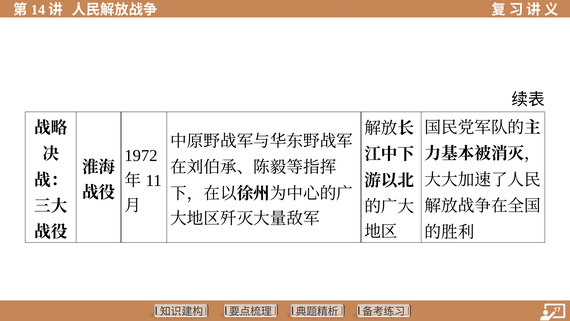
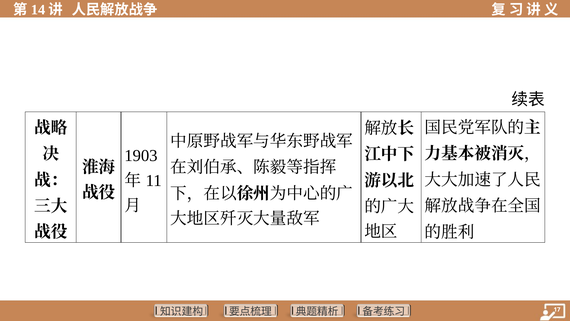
1972: 1972 -> 1903 (141, 155)
